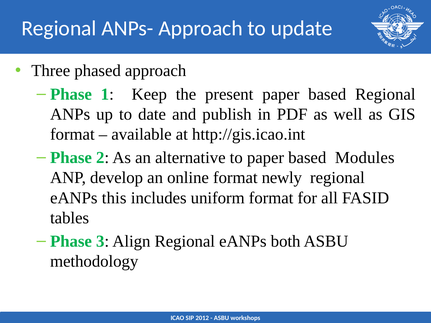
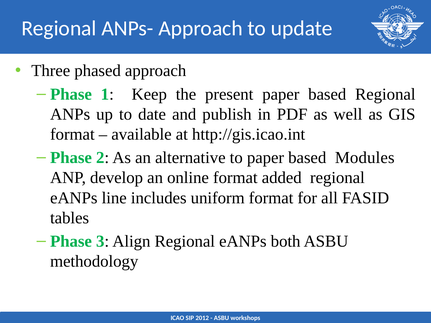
newly: newly -> added (282, 178)
this: this -> line (114, 198)
